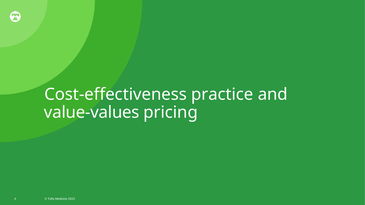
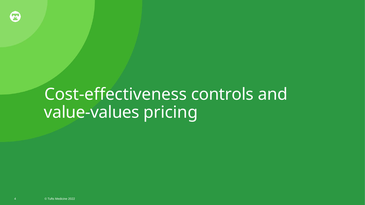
practice: practice -> controls (222, 94)
